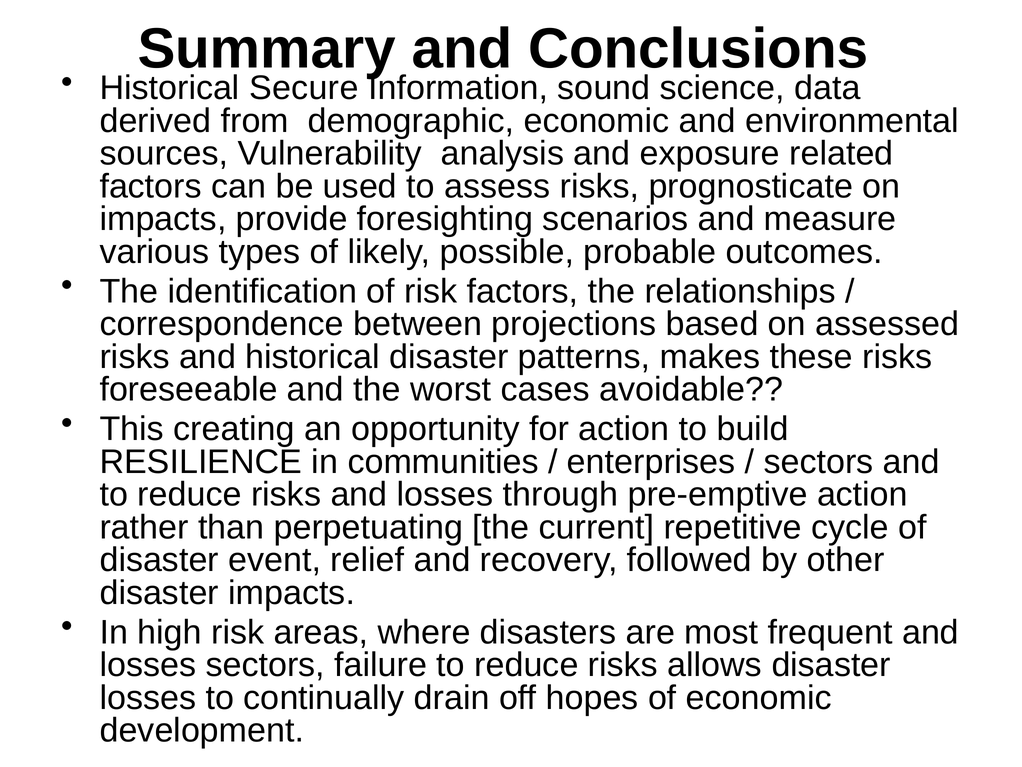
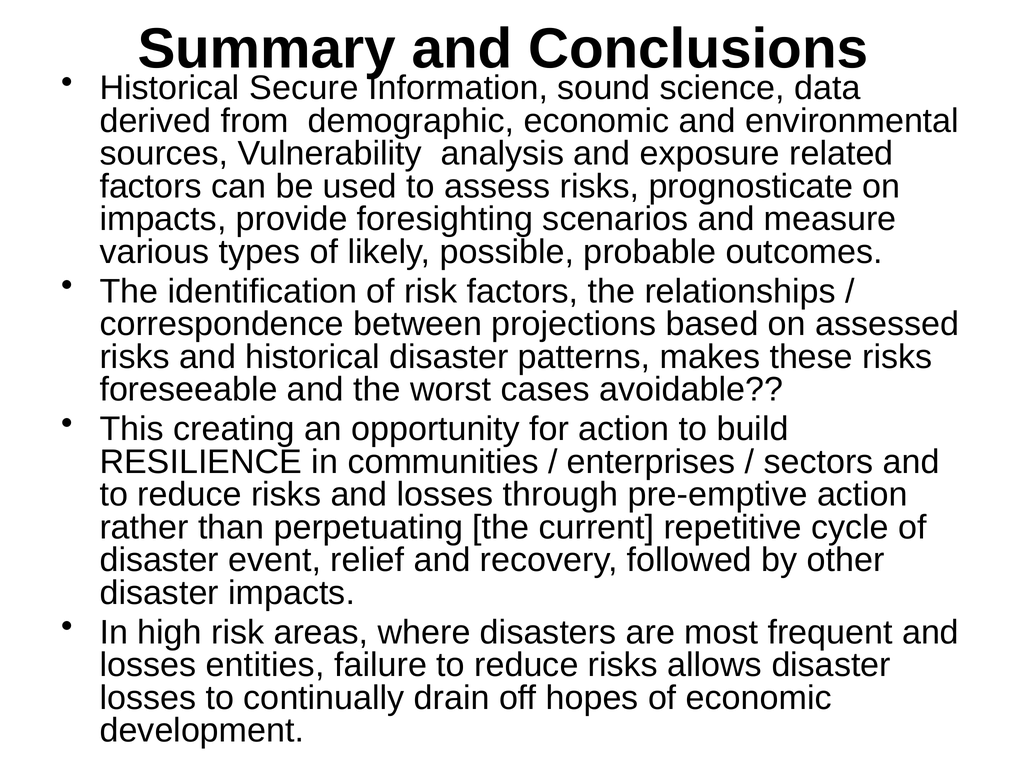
losses sectors: sectors -> entities (265, 665)
